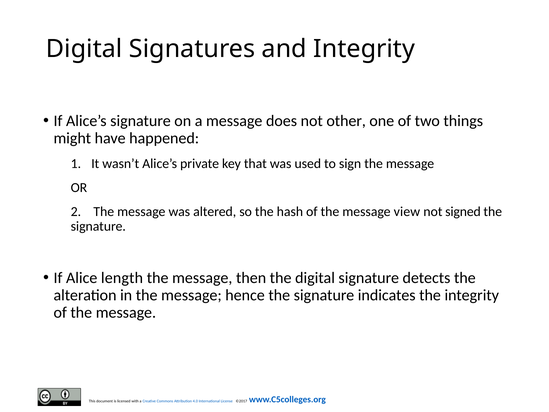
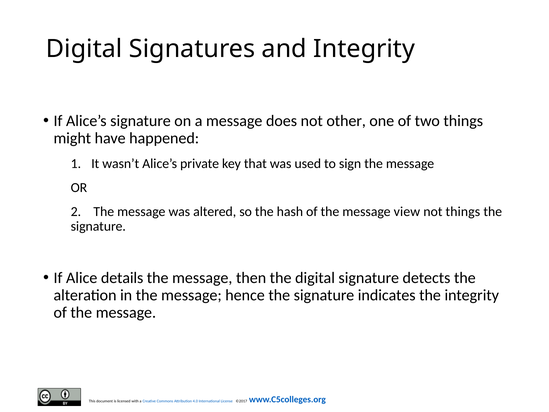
not signed: signed -> things (463, 211)
length: length -> details (122, 278)
